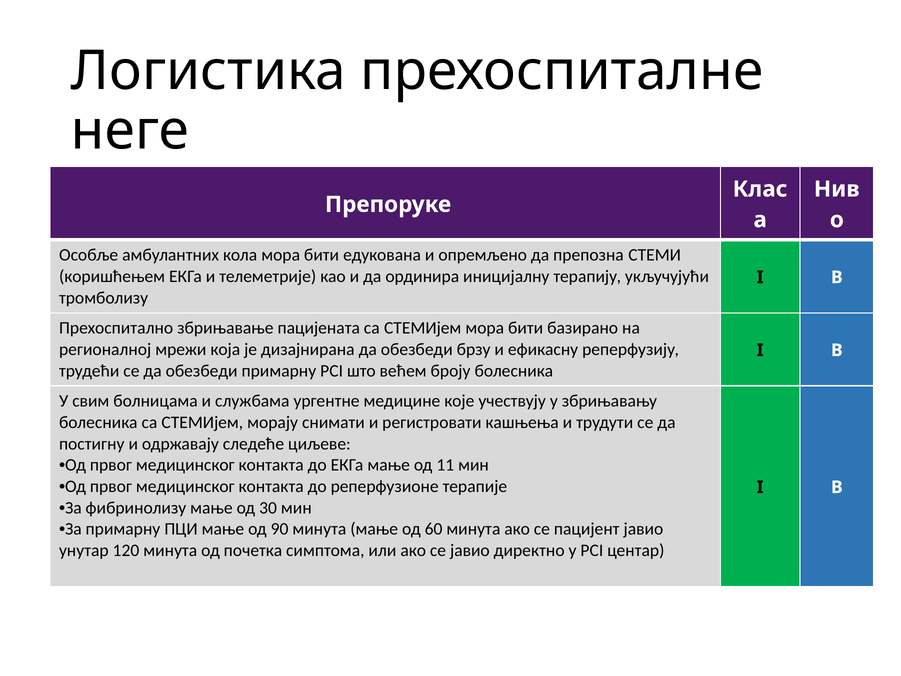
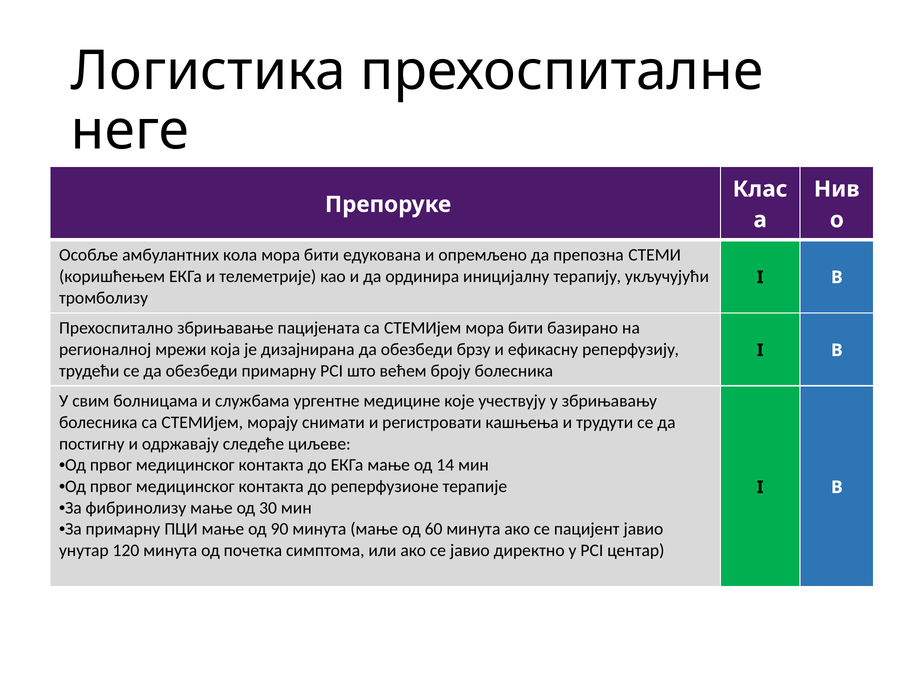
11: 11 -> 14 (445, 465)
